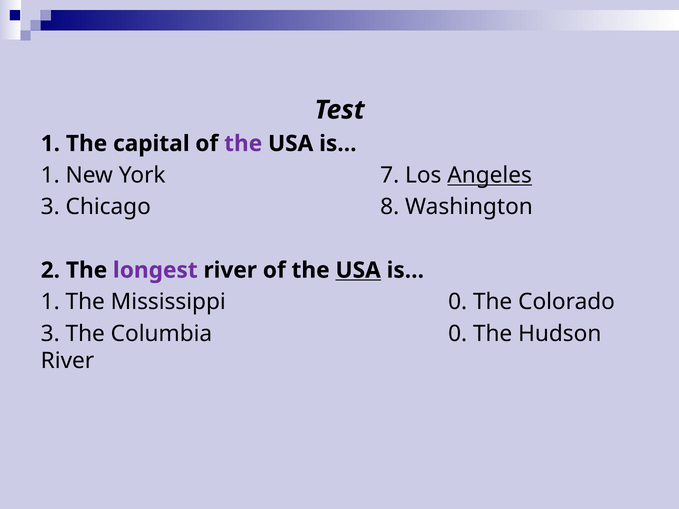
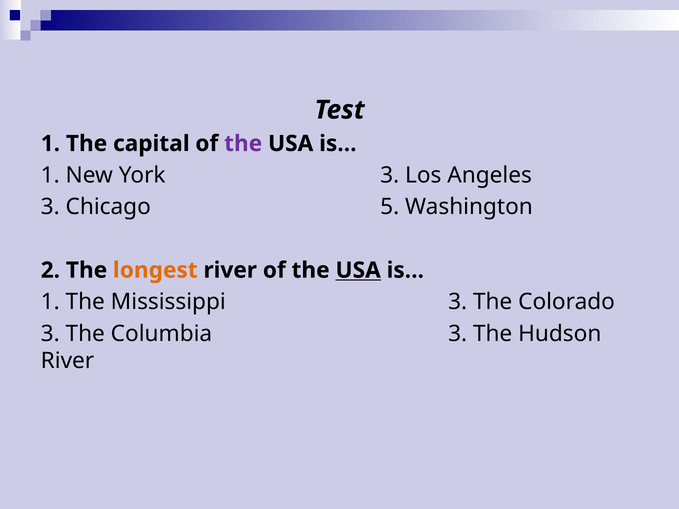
York 7: 7 -> 3 (390, 175)
Angeles underline: present -> none (490, 175)
8: 8 -> 5 (390, 207)
longest colour: purple -> orange (155, 270)
Mississippi 0: 0 -> 3 (458, 302)
Columbia 0: 0 -> 3 (458, 334)
